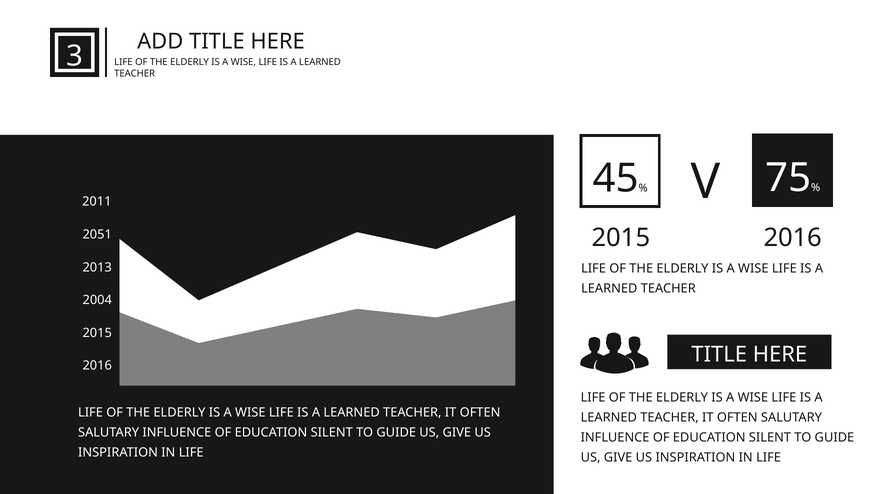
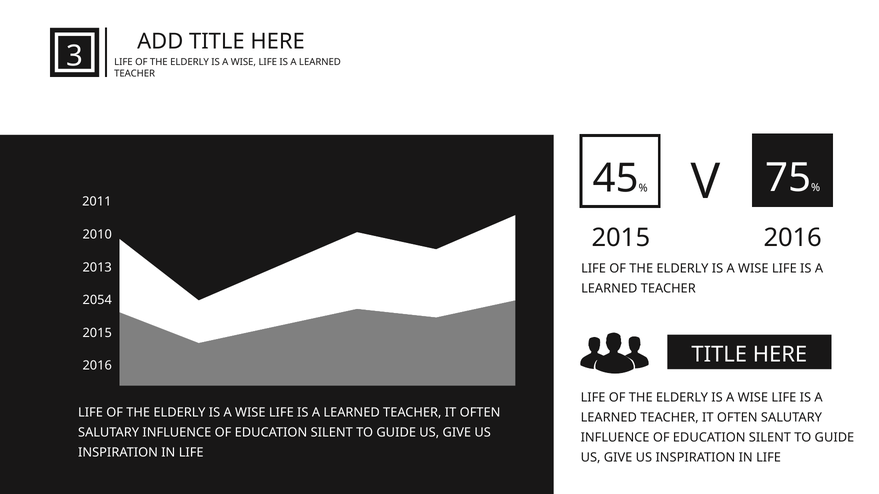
2051: 2051 -> 2010 (97, 235)
2004: 2004 -> 2054 (97, 300)
